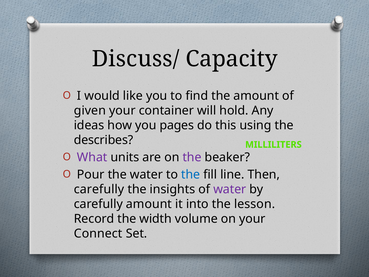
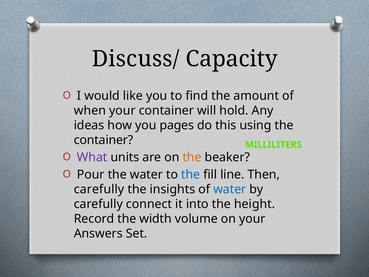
given: given -> when (90, 110)
describes: describes -> container (104, 140)
the colour: purple -> orange (192, 157)
water colour: purple -> blue (230, 189)
carefully amount: amount -> connect (149, 204)
lesson: lesson -> height (255, 204)
Connect: Connect -> Answers (98, 233)
